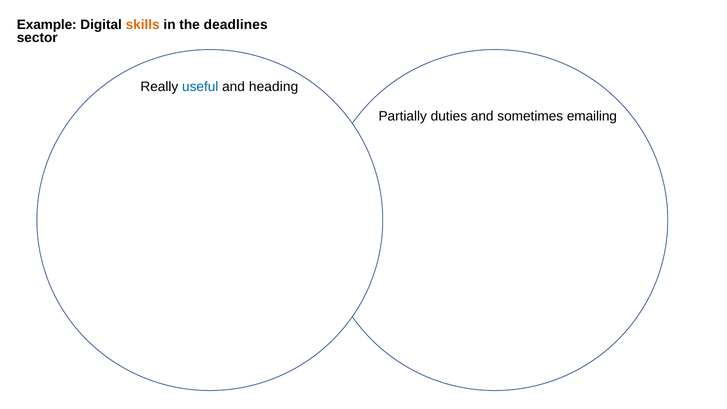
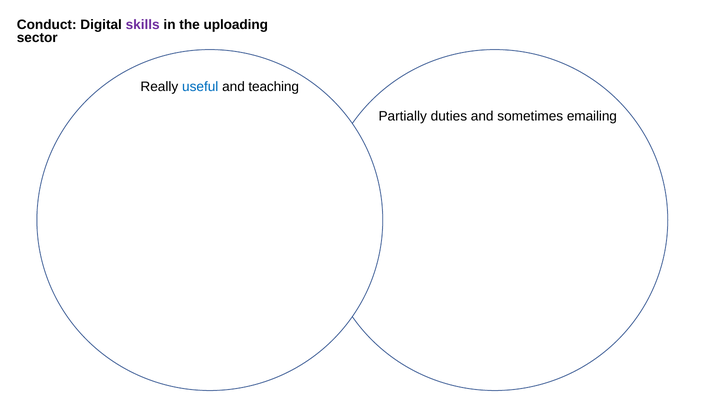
Example: Example -> Conduct (47, 25)
skills colour: orange -> purple (143, 25)
deadlines: deadlines -> uploading (236, 25)
heading: heading -> teaching (274, 87)
